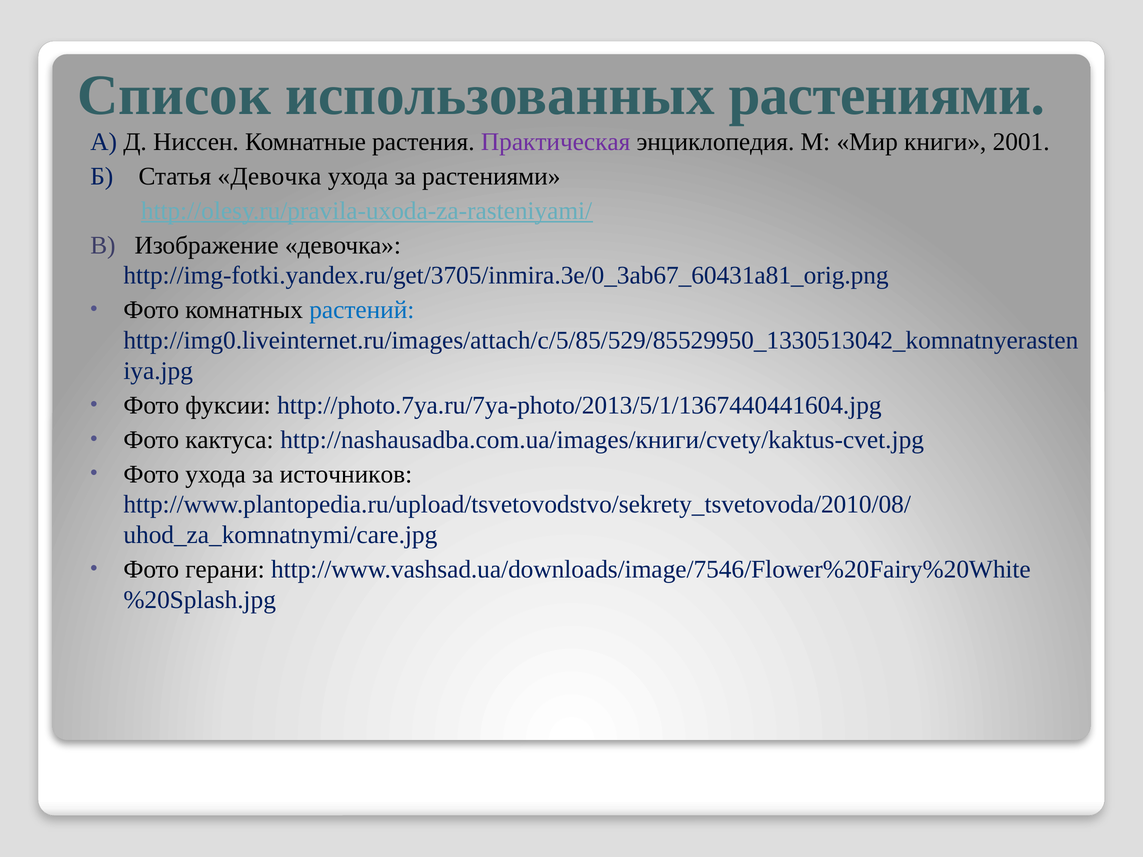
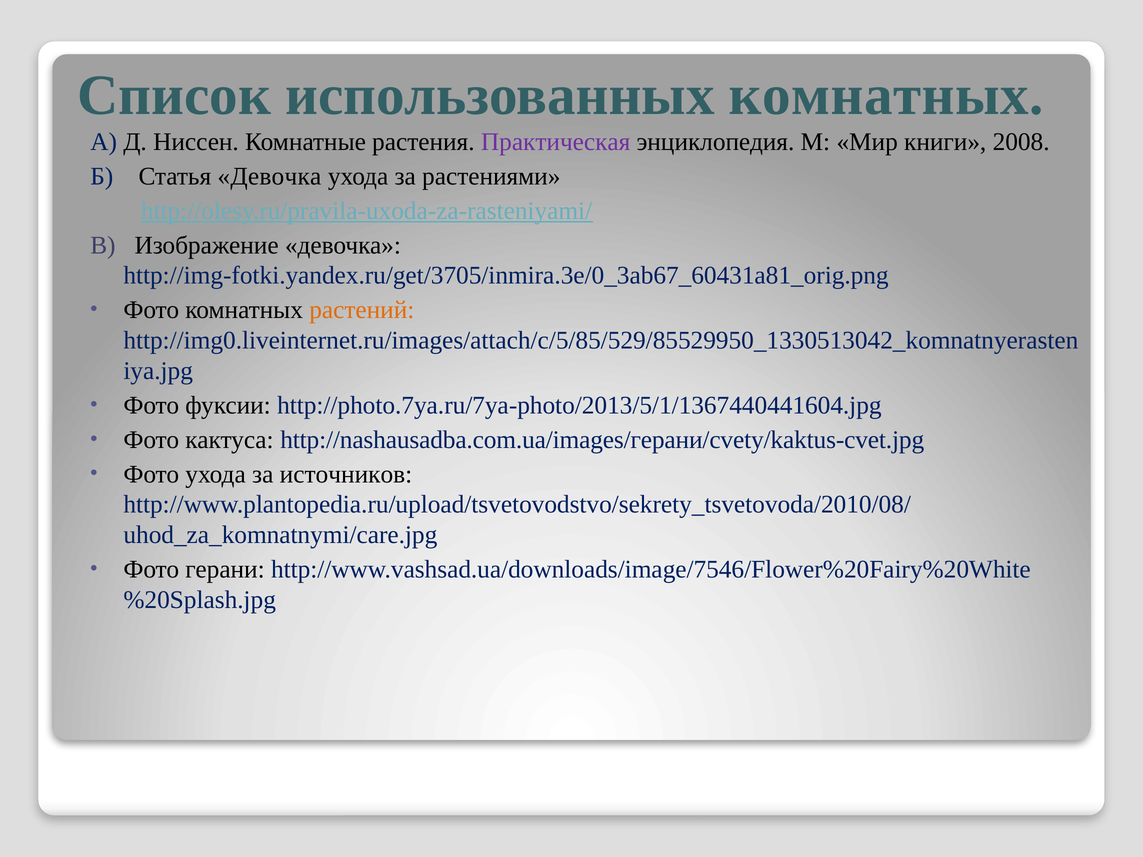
использованных растениями: растениями -> комнатных (886, 95)
2001: 2001 -> 2008 (1021, 142)
растений colour: blue -> orange (362, 310)
http://nashausadba.com.ua/images/книги/cvety/kaktus-cvet.jpg: http://nashausadba.com.ua/images/книги/cvety/kaktus-cvet.jpg -> http://nashausadba.com.ua/images/герани/cvety/kaktus-cvet.jpg (602, 440)
